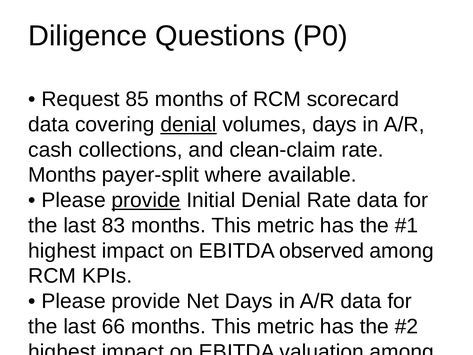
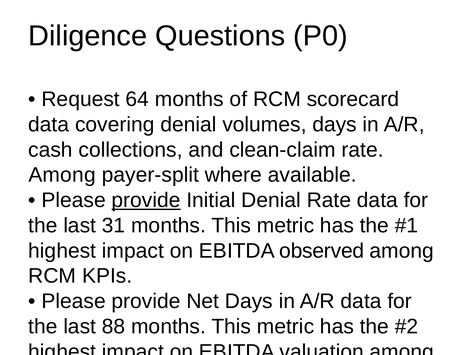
85: 85 -> 64 (137, 99)
denial underline: present -> none (188, 124)
Months: Months -> Among (62, 175)
83: 83 -> 31 (114, 225)
66: 66 -> 88 (114, 326)
